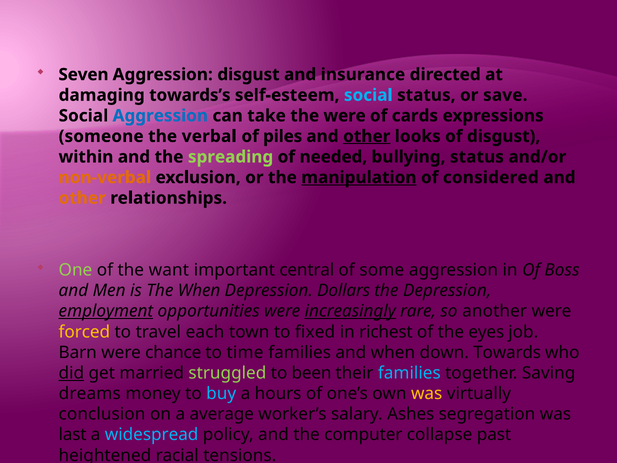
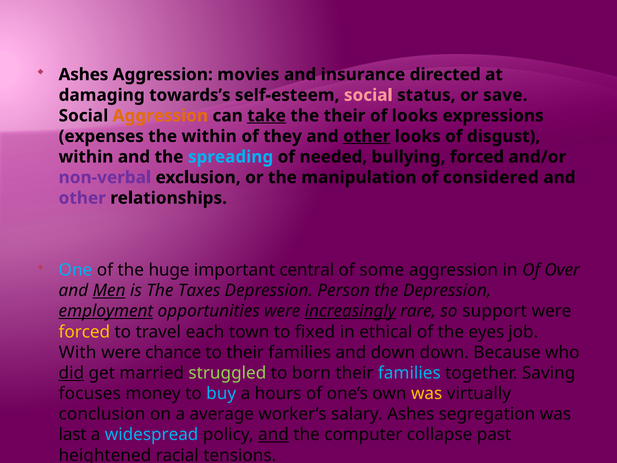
Seven: Seven -> Ashes (83, 75)
Aggression disgust: disgust -> movies (248, 75)
social colour: light blue -> pink (368, 95)
Aggression colour: blue -> orange (160, 116)
take underline: none -> present (267, 116)
the were: were -> their (345, 116)
of cards: cards -> looks (415, 116)
someone: someone -> expenses (101, 136)
the verbal: verbal -> within (209, 136)
piles: piles -> they (283, 136)
spreading colour: light green -> light blue (231, 157)
bullying status: status -> forced (477, 157)
non-verbal colour: orange -> purple (105, 177)
manipulation underline: present -> none (359, 177)
other colour: orange -> purple (82, 198)
One colour: light green -> light blue (75, 270)
want: want -> huge (169, 270)
Boss: Boss -> Over (562, 270)
Men underline: none -> present (109, 291)
The When: When -> Taxes (199, 291)
Dollars: Dollars -> Person (344, 291)
another: another -> support (495, 311)
richest: richest -> ethical (386, 332)
Barn: Barn -> With (78, 352)
to time: time -> their (245, 352)
and when: when -> down (393, 352)
Towards: Towards -> Because (507, 352)
been: been -> born (311, 373)
dreams: dreams -> focuses (90, 393)
and underline: none -> present (273, 435)
